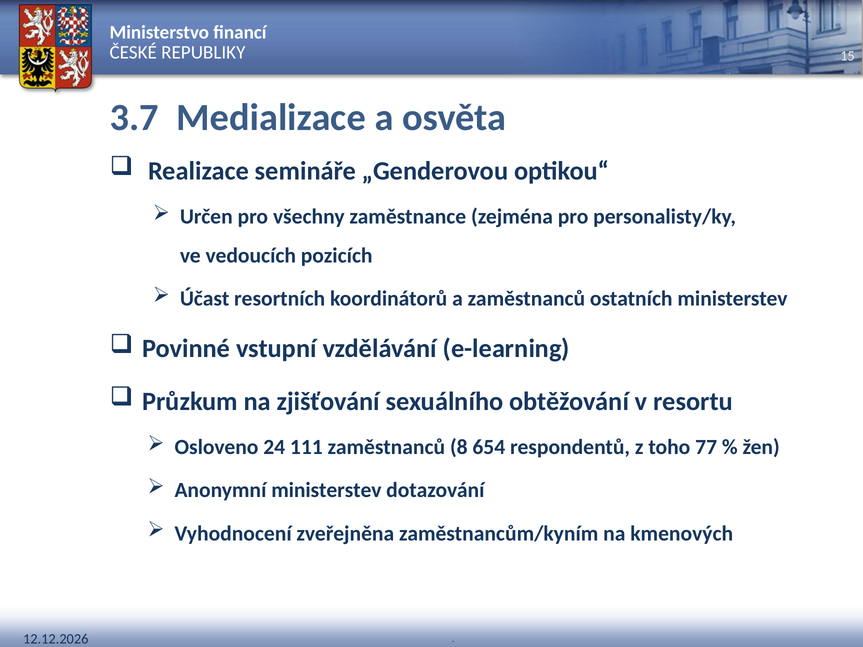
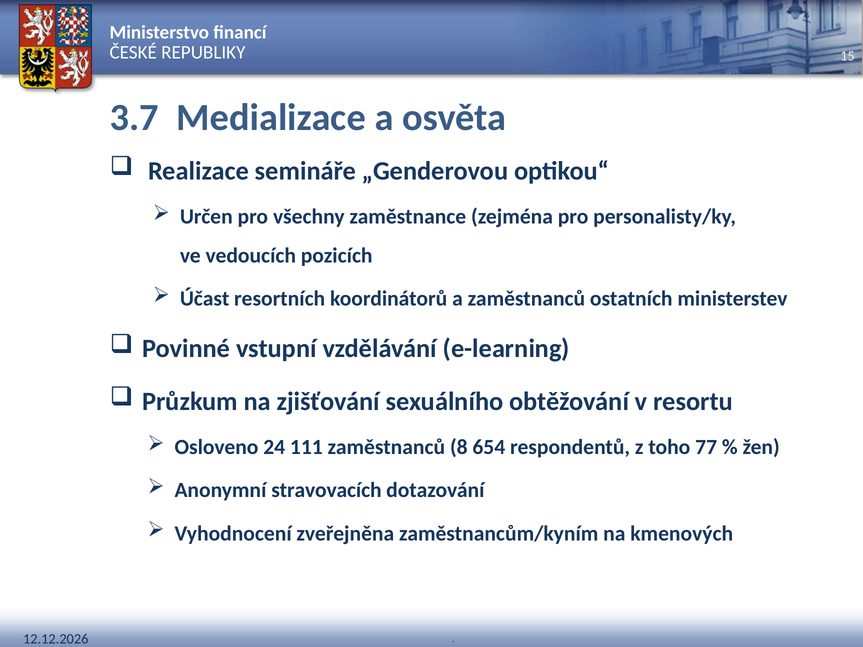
Anonymní ministerstev: ministerstev -> stravovacích (326, 490)
